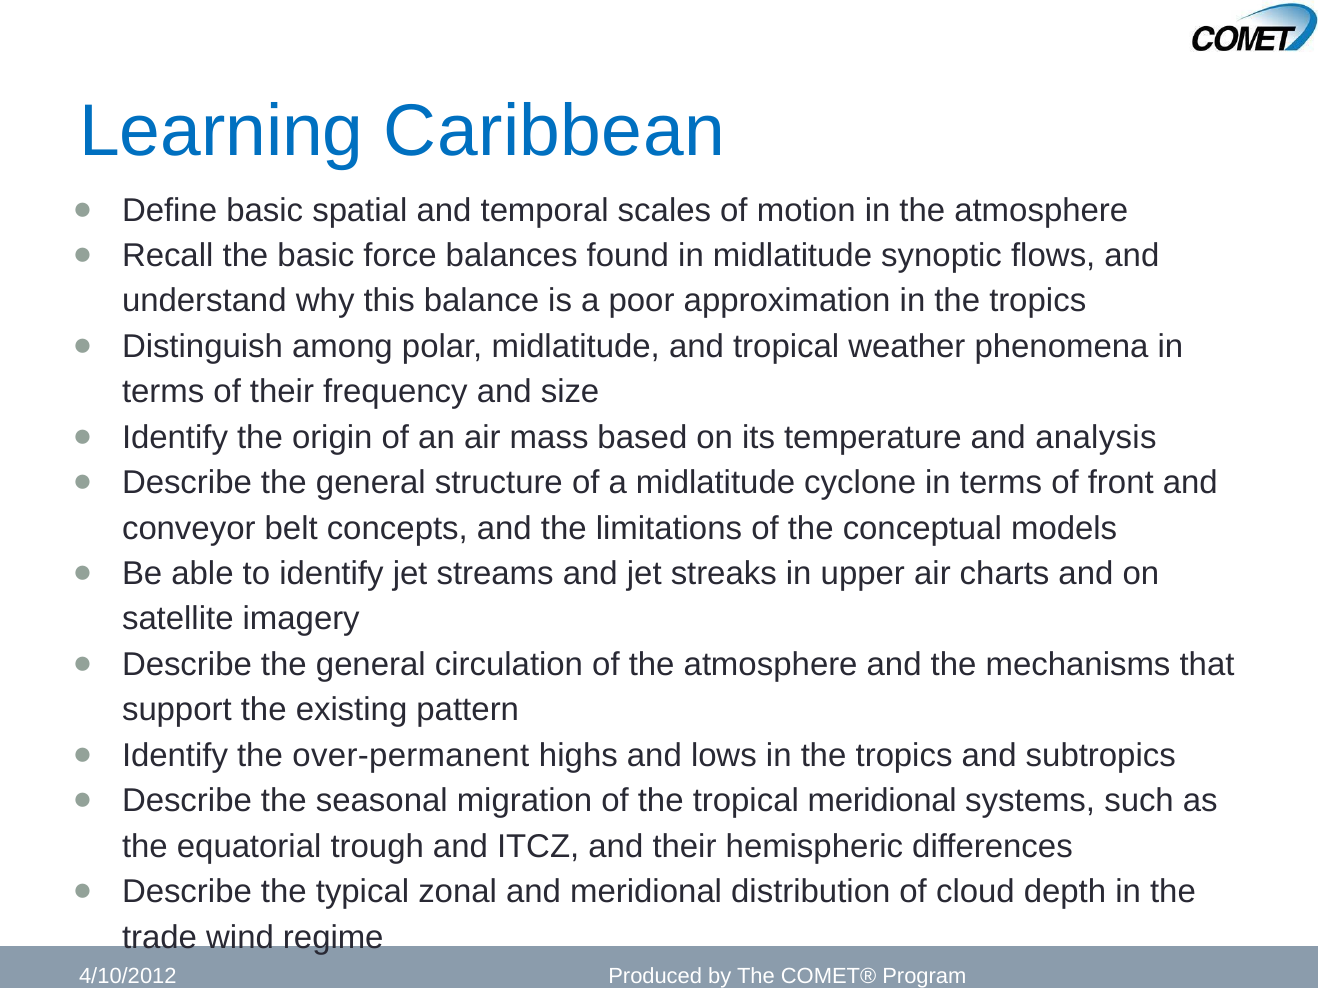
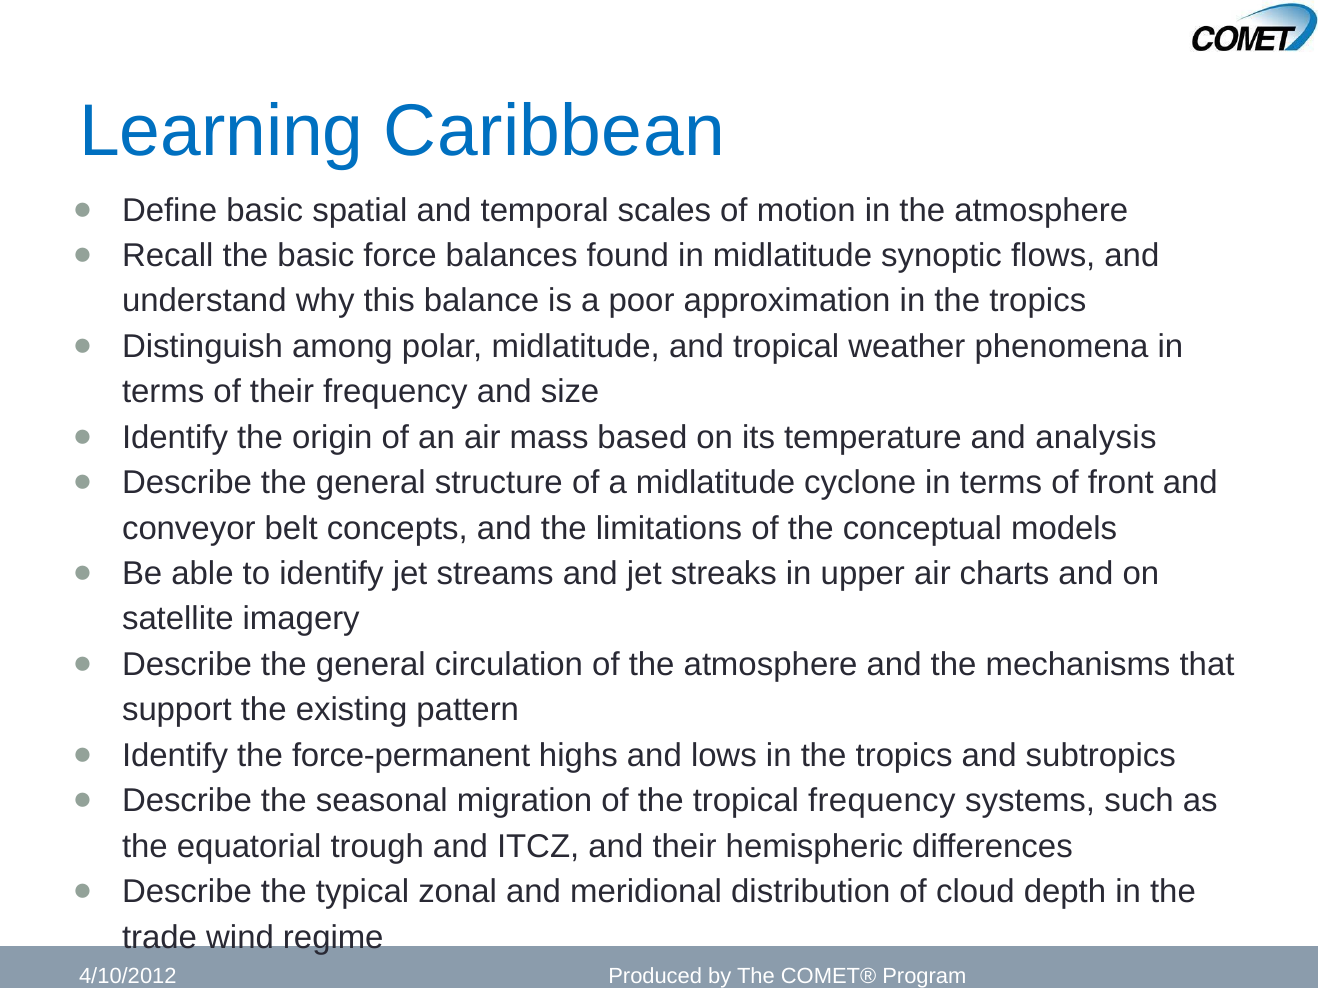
over-permanent: over-permanent -> force-permanent (411, 756)
tropical meridional: meridional -> frequency (882, 801)
